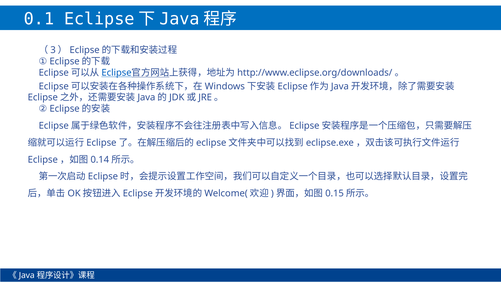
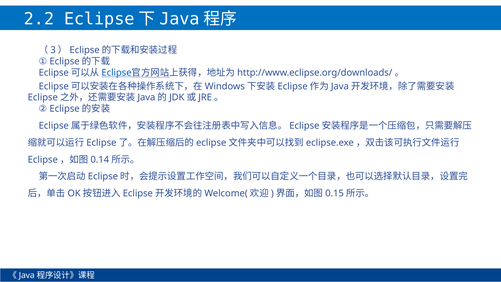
0.1: 0.1 -> 2.2 (39, 19)
